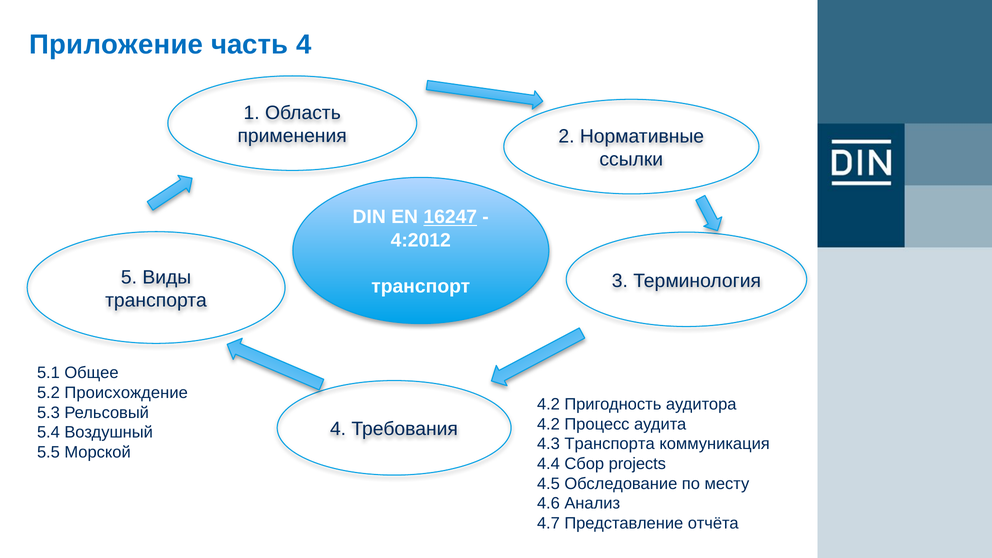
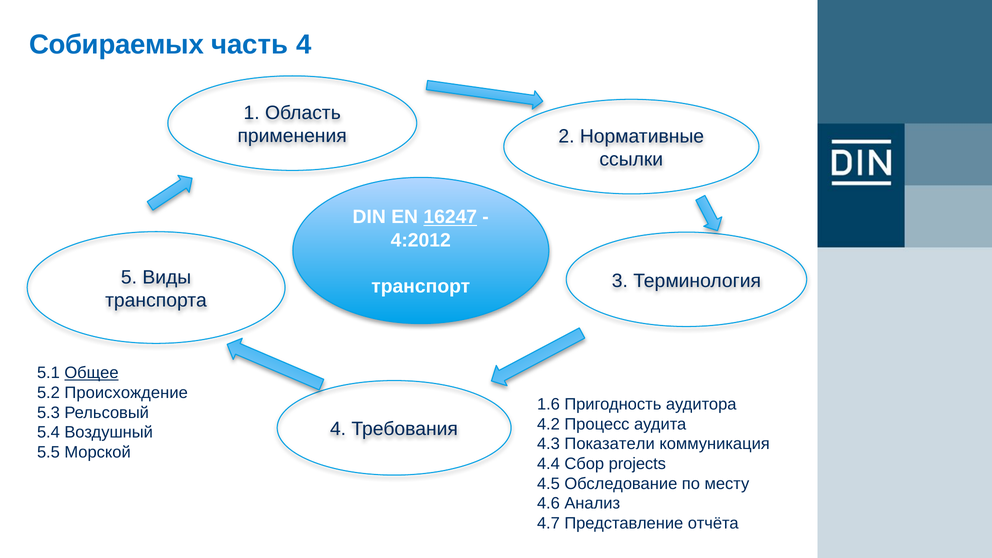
Приложение: Приложение -> Собираемых (117, 45)
Общее underline: none -> present (91, 373)
4.2: 4.2 -> 1.6 (548, 404)
4.3 Транспорта: Транспорта -> Показатели (610, 444)
